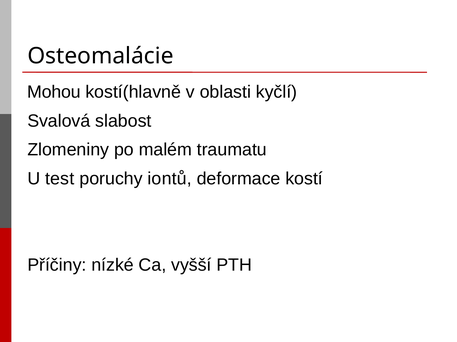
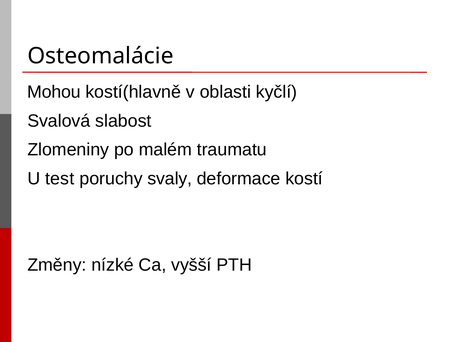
iontů: iontů -> svaly (170, 179)
Příčiny: Příčiny -> Změny (57, 266)
